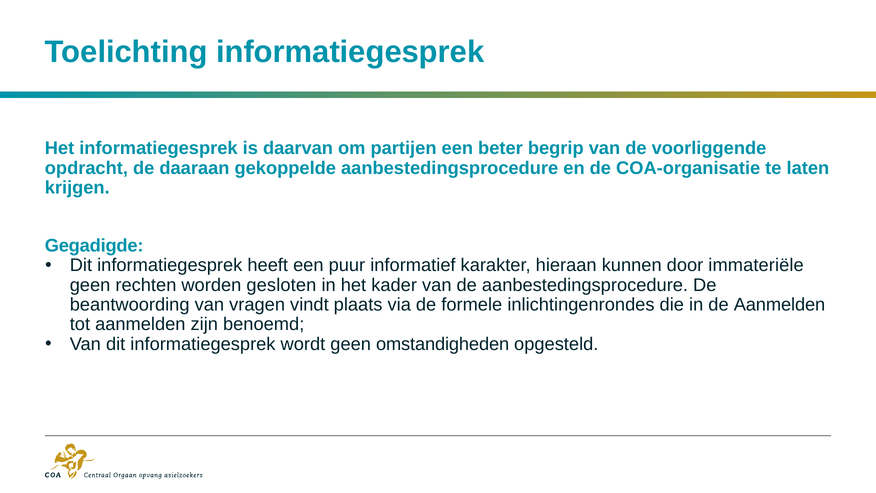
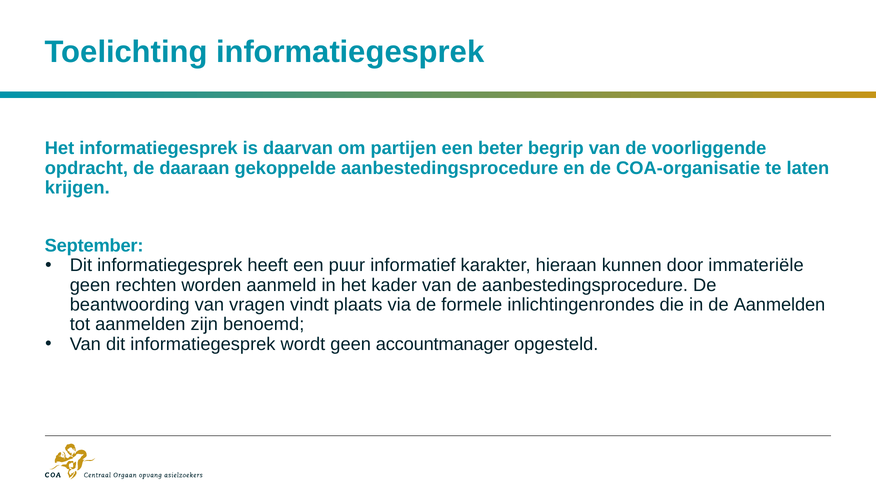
Gegadigde: Gegadigde -> September (94, 245)
gesloten: gesloten -> aanmeld (281, 285)
omstandigheden: omstandigheden -> accountmanager (443, 344)
